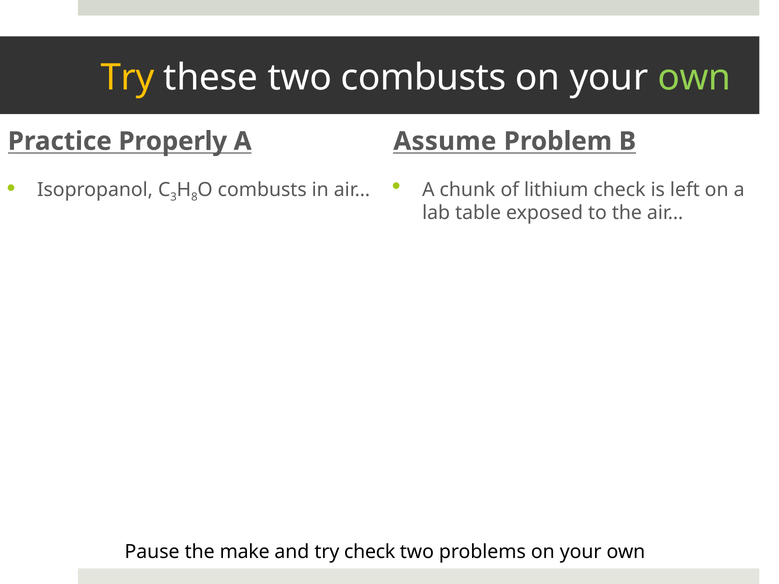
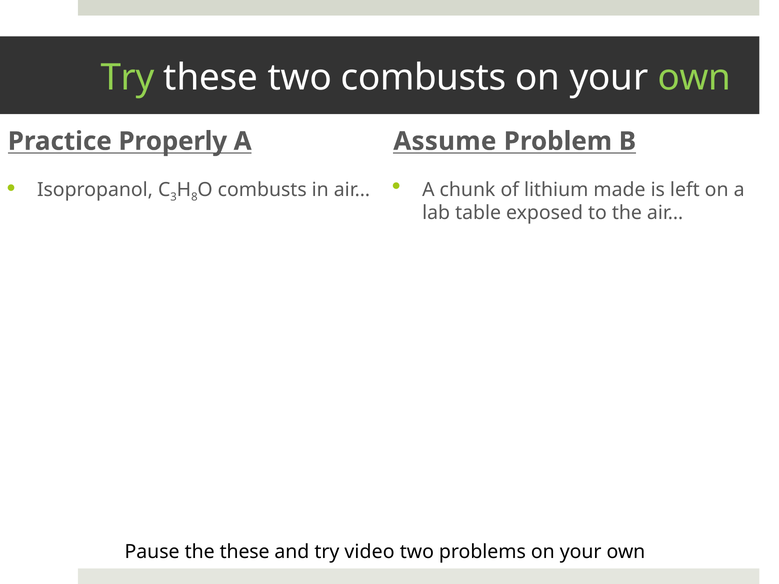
Try colour: yellow -> light green (128, 78)
lithium check: check -> made (619, 190)
the make: make -> these (245, 552)
try check: check -> video (370, 552)
